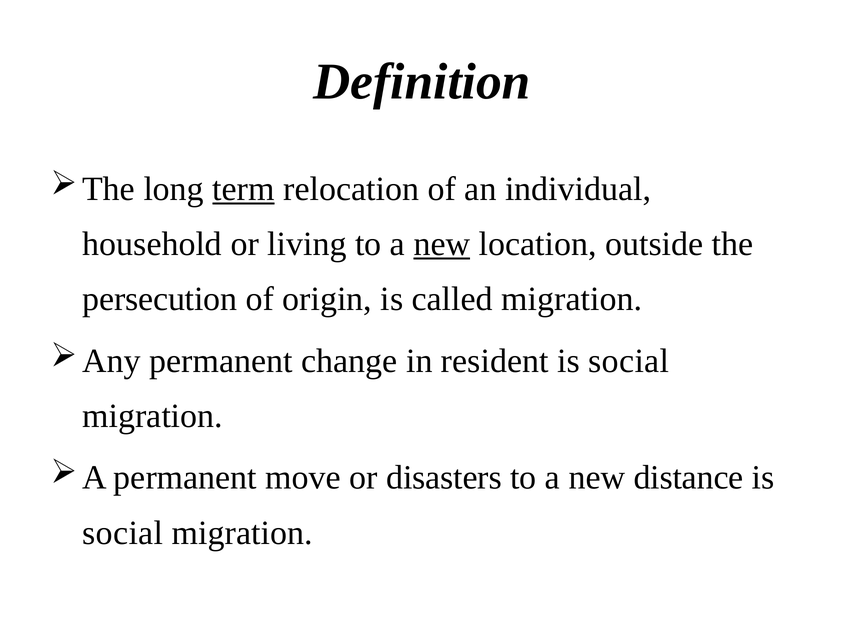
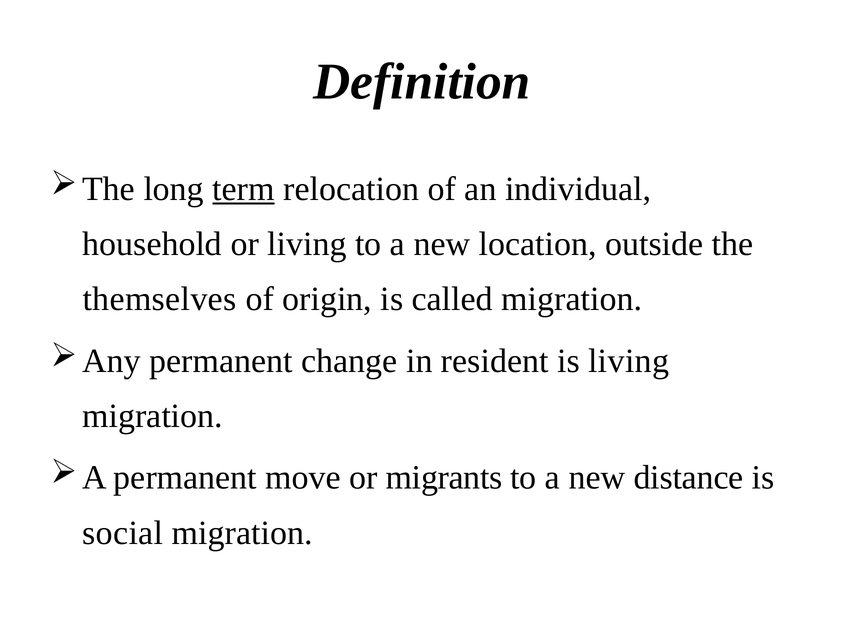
new underline: present -> none (442, 244)
persecution: persecution -> themselves (160, 299)
resident is social: social -> living (629, 361)
disasters: disasters -> migrants (444, 478)
